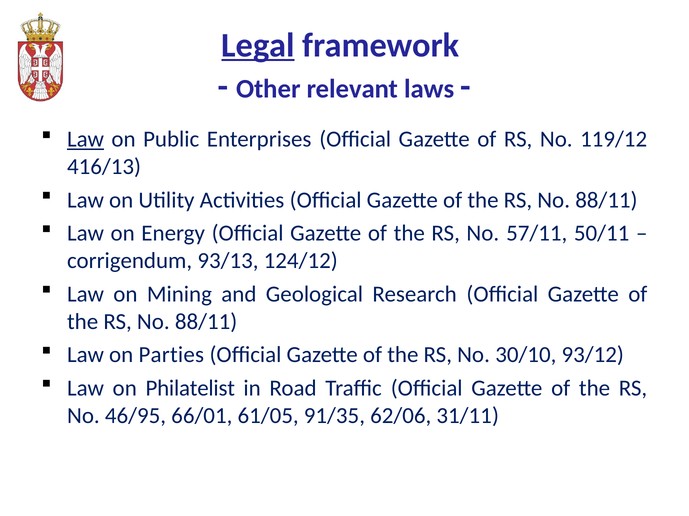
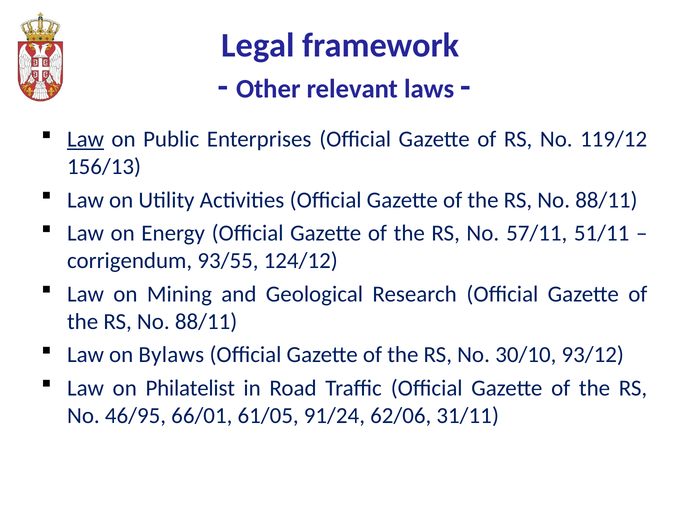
Legal underline: present -> none (258, 45)
416/13: 416/13 -> 156/13 (104, 167)
50/11: 50/11 -> 51/11 (602, 234)
93/13: 93/13 -> 93/55 (228, 261)
Parties: Parties -> Bylaws (171, 355)
91/35: 91/35 -> 91/24 (334, 416)
